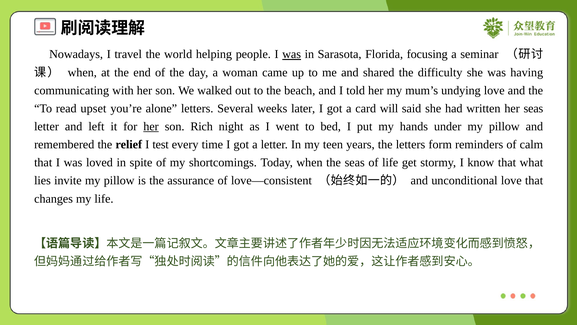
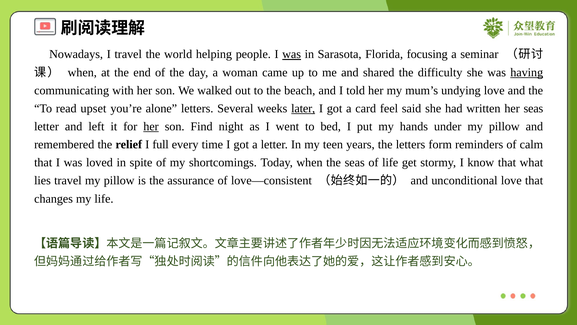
having underline: none -> present (527, 72)
later underline: none -> present (303, 108)
will: will -> feel (389, 108)
Rich: Rich -> Find (202, 126)
test: test -> full (161, 144)
lies invite: invite -> travel (68, 180)
